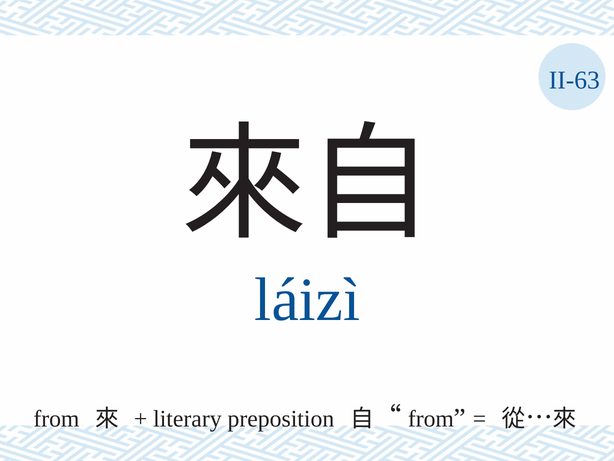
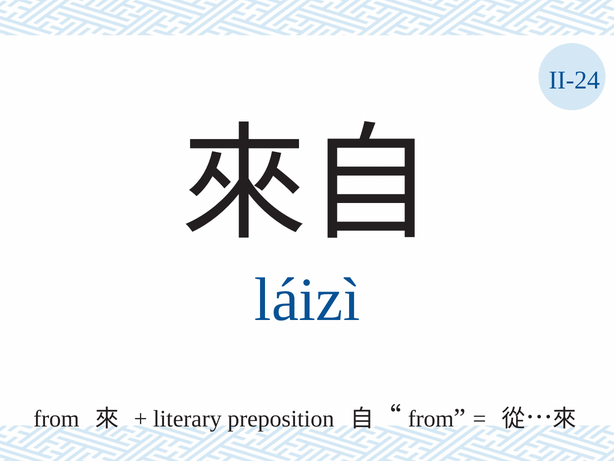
II-63: II-63 -> II-24 (574, 80)
